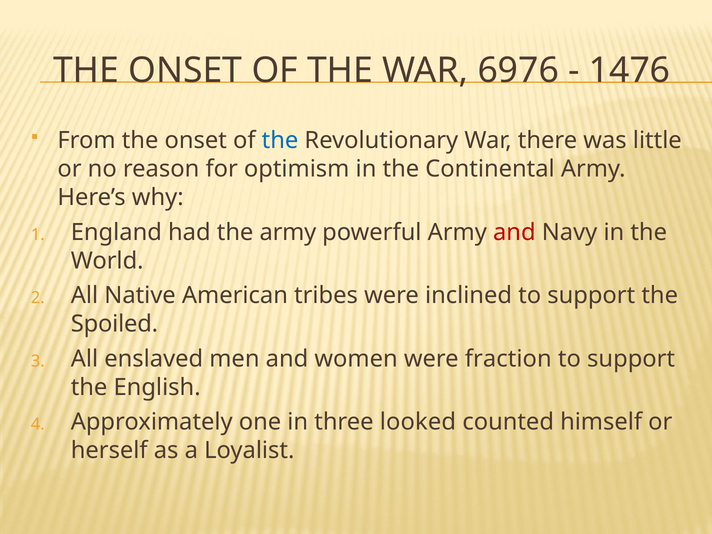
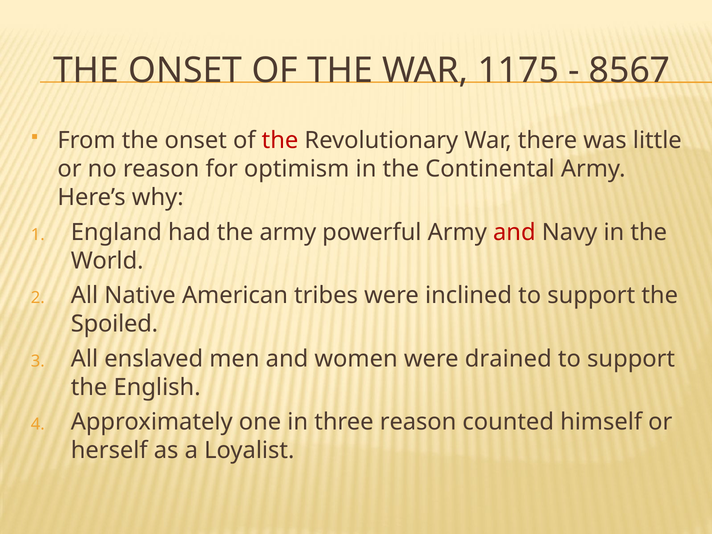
6976: 6976 -> 1175 (518, 71)
1476: 1476 -> 8567 (630, 71)
the colour: blue -> red (280, 140)
fraction: fraction -> drained (508, 359)
three looked: looked -> reason (418, 422)
